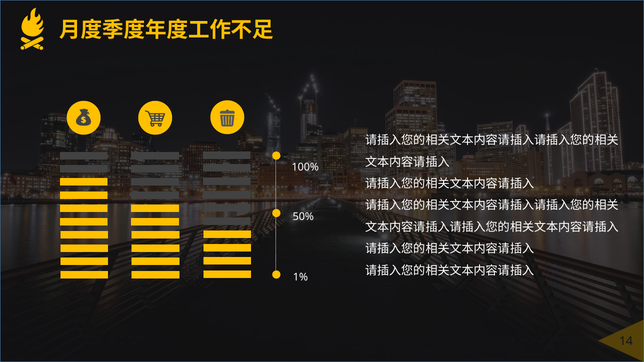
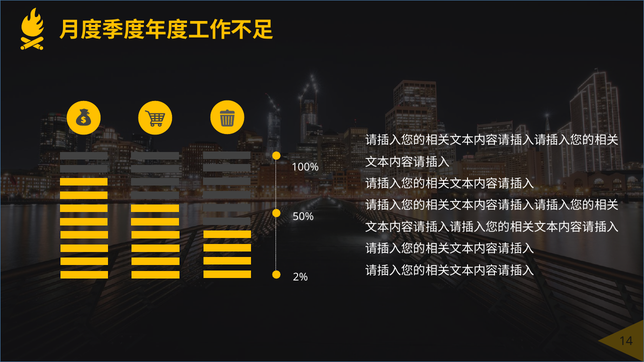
1%: 1% -> 2% (300, 278)
